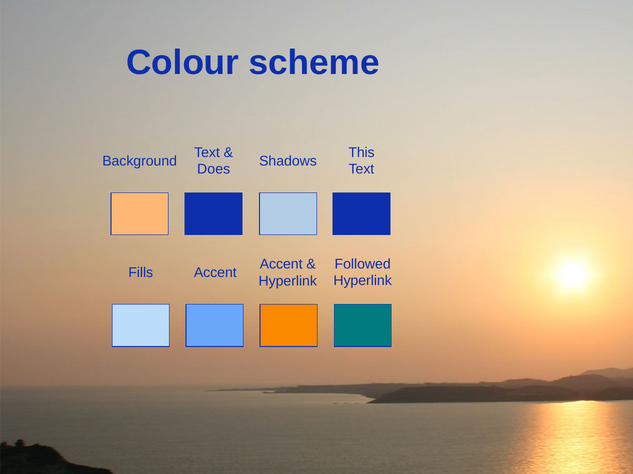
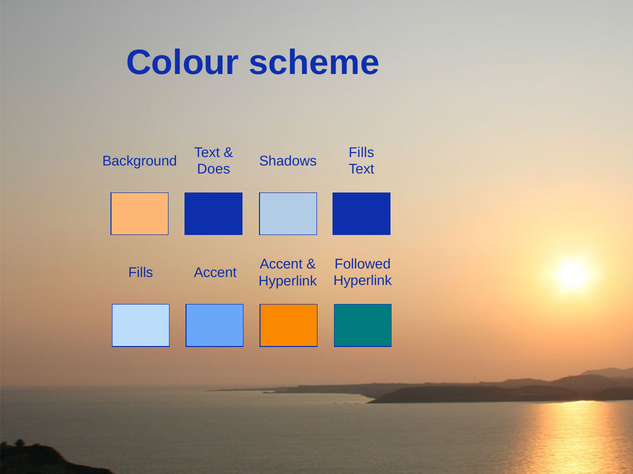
This: This -> Fills (361, 153)
